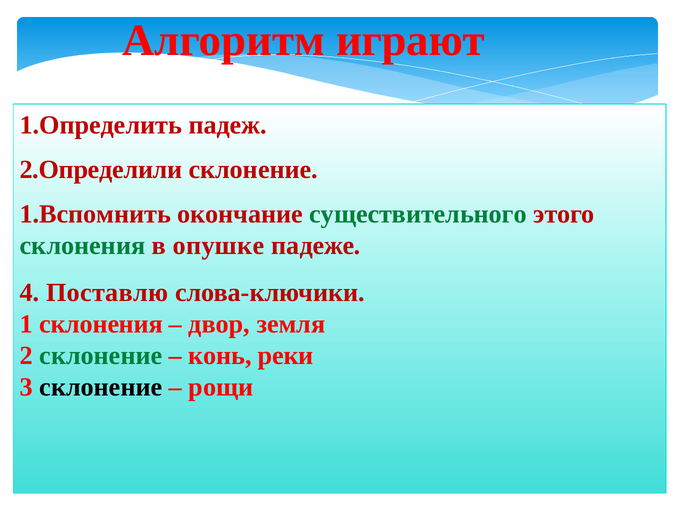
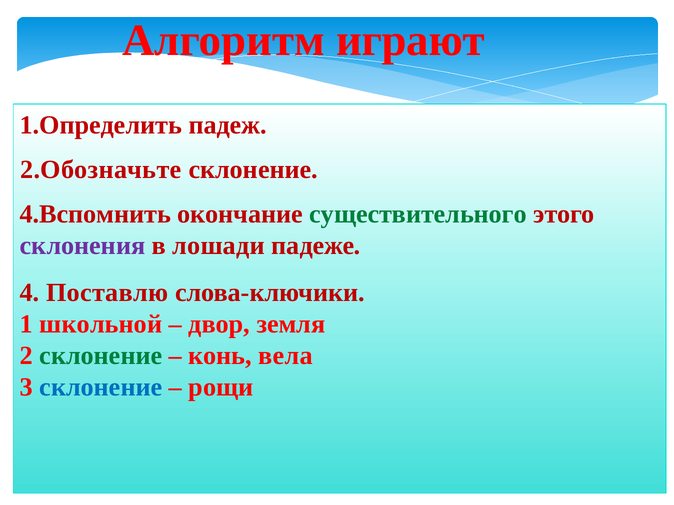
2.Определили: 2.Определили -> 2.Обозначьте (101, 170)
1.Вспомнить: 1.Вспомнить -> 4.Вспомнить (95, 214)
склонения colour: green -> purple (83, 246)
опушке: опушке -> лошади (219, 246)
1 склонения: склонения -> школьной (101, 324)
реки: реки -> вела (285, 356)
склонение colour: black -> blue (101, 387)
